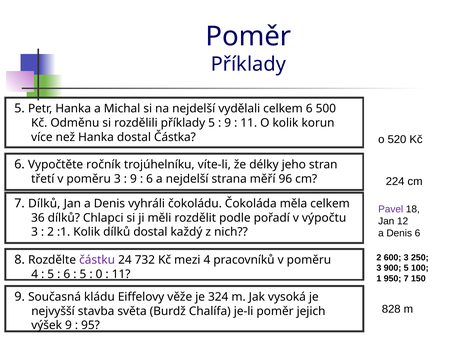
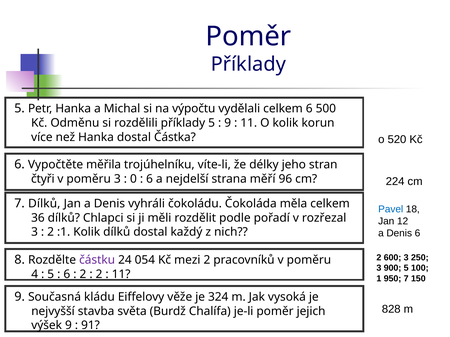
na nejdelší: nejdelší -> výpočtu (194, 109)
ročník: ročník -> měřila (104, 165)
třetí: třetí -> čtyři (43, 179)
9: 9 -> 0 (133, 179)
Pavel colour: purple -> blue (391, 209)
výpočtu: výpočtu -> rozřezal (324, 218)
732: 732 -> 054 (145, 260)
mezi 4: 4 -> 2 (207, 260)
5: 5 -> 2 (83, 275)
0: 0 -> 2 (99, 275)
95: 95 -> 91 (90, 326)
